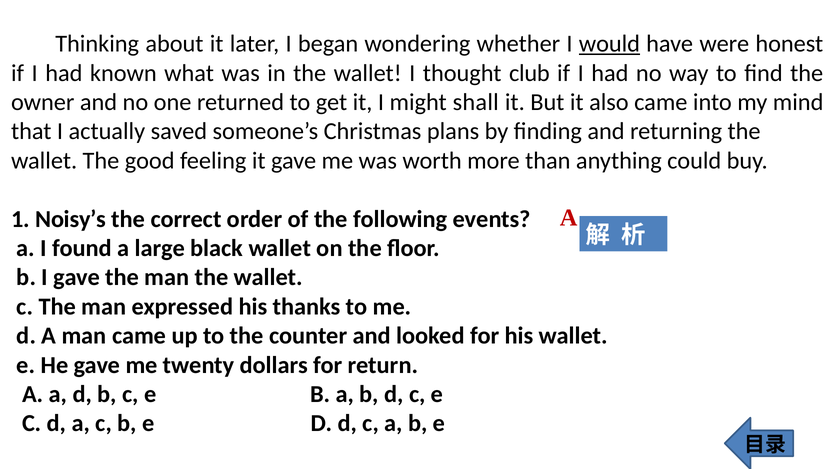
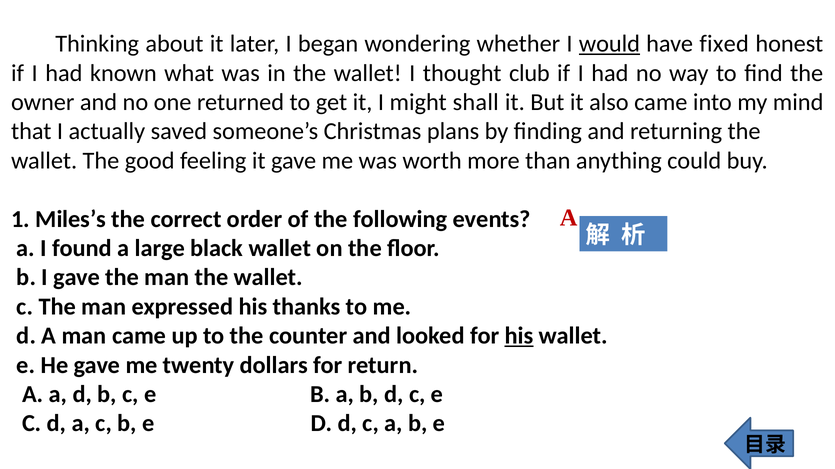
were: were -> fixed (724, 44)
Noisy’s: Noisy’s -> Miles’s (71, 219)
his underline: none -> present (519, 336)
